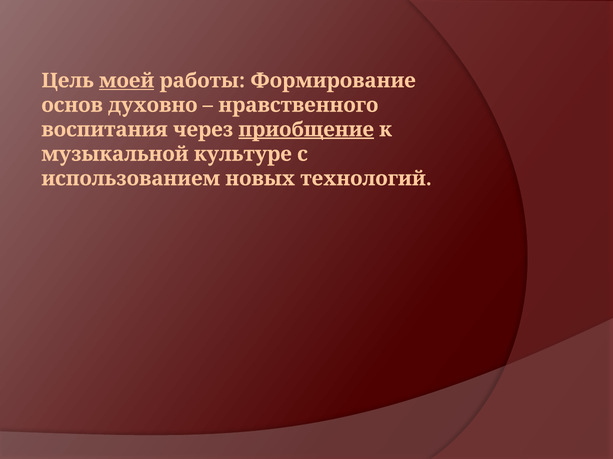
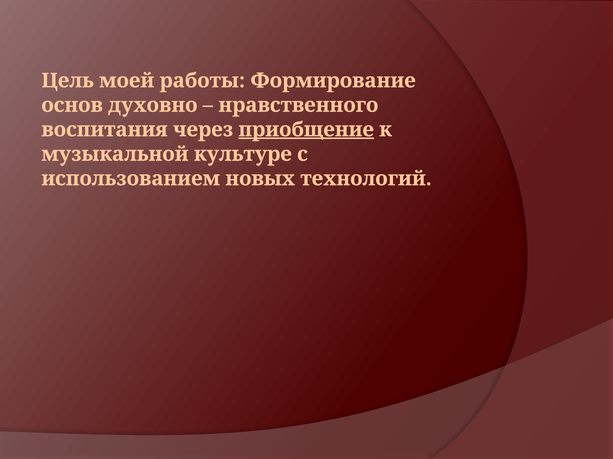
моей underline: present -> none (127, 81)
